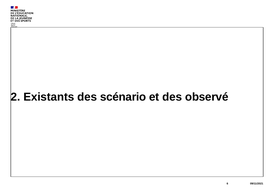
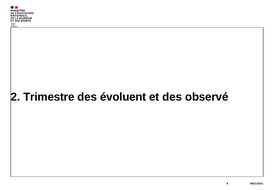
Existants: Existants -> Trimestre (49, 97)
scénario: scénario -> évoluent (123, 97)
